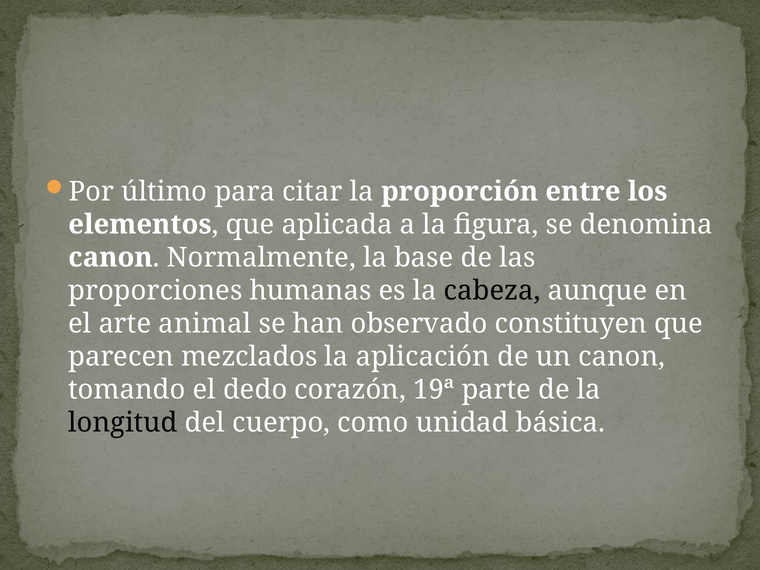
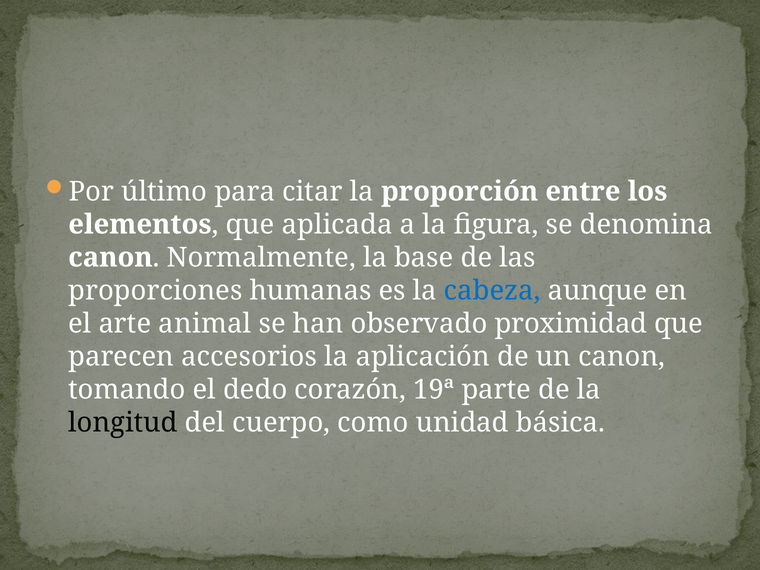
cabeza colour: black -> blue (492, 290)
constituyen: constituyen -> proximidad (571, 323)
mezclados: mezclados -> accesorios (249, 356)
